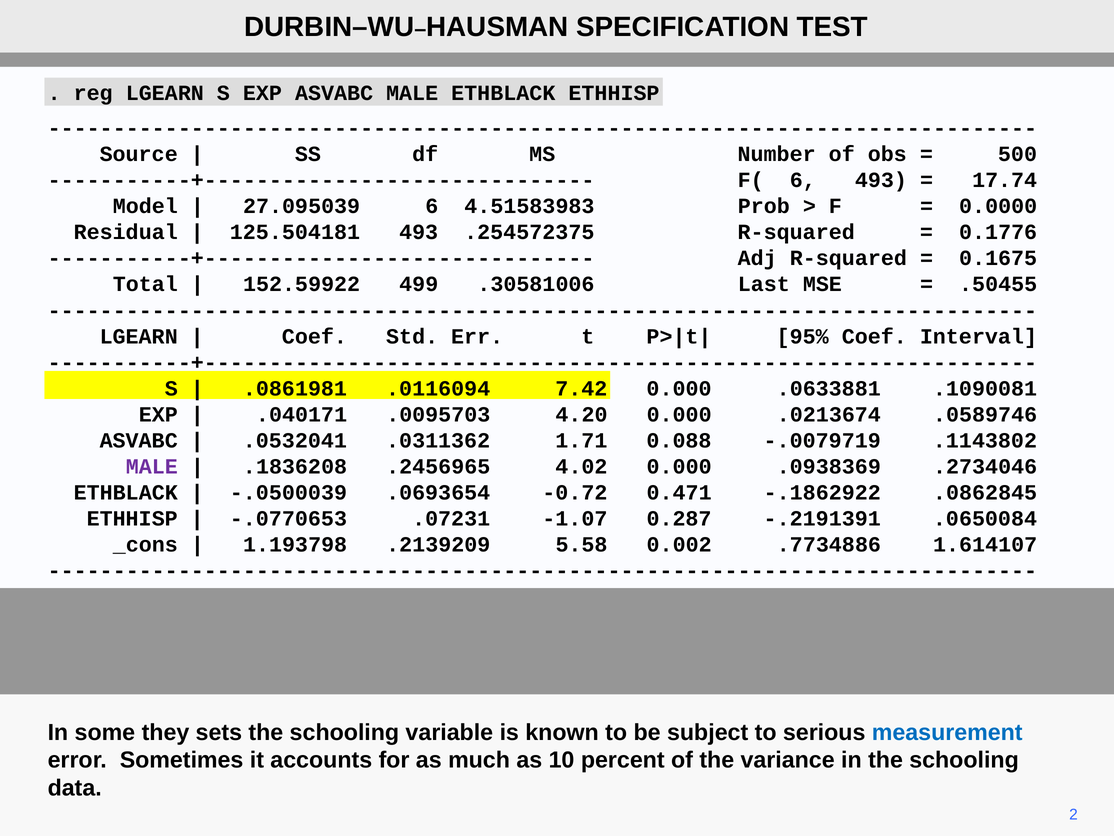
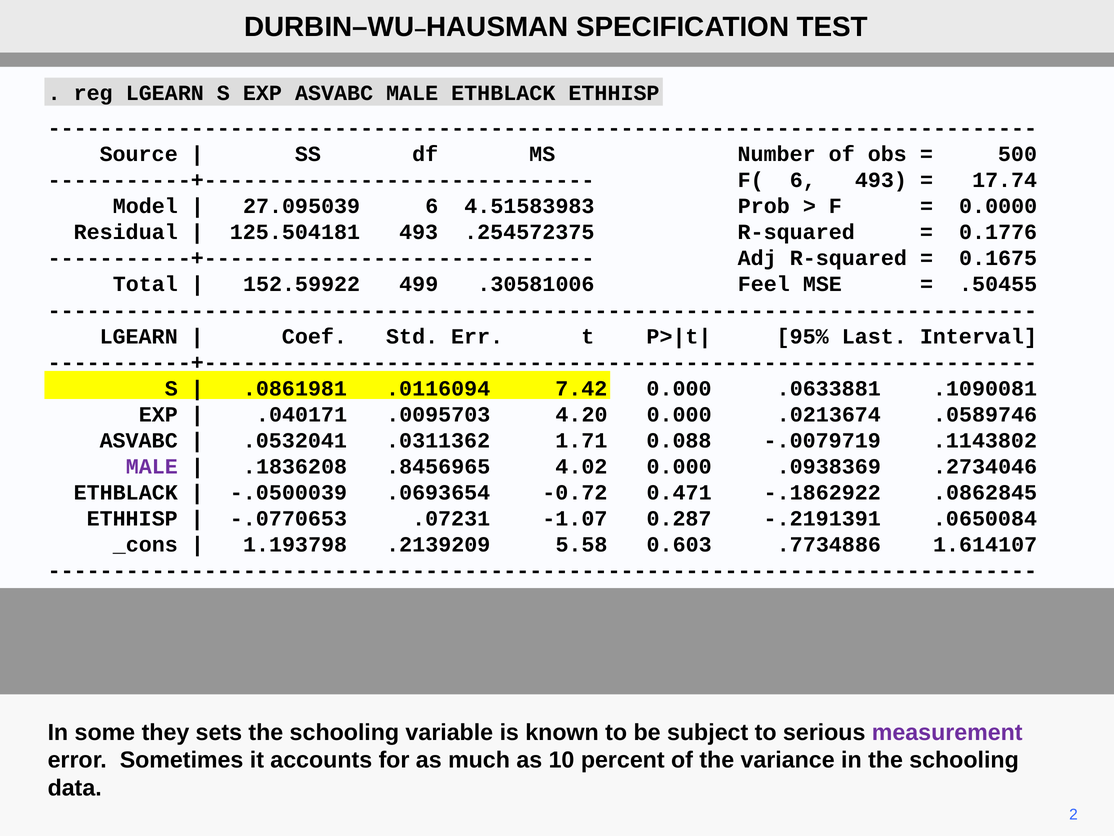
Last: Last -> Feel (764, 284)
95% Coef: Coef -> Last (874, 336)
.2456965: .2456965 -> .8456965 (438, 466)
0.002: 0.002 -> 0.603 (679, 544)
measurement colour: blue -> purple (947, 732)
